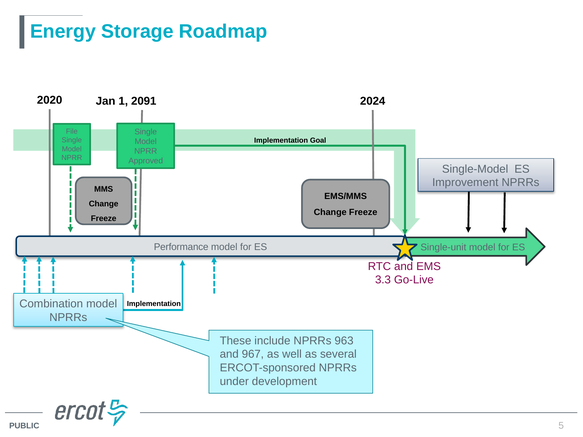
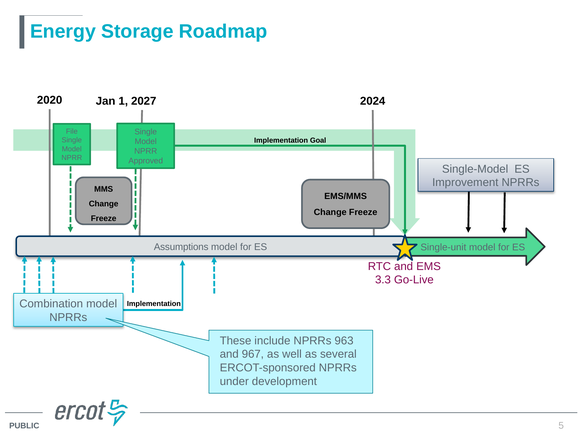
2091: 2091 -> 2027 (144, 101)
Performance: Performance -> Assumptions (181, 247)
